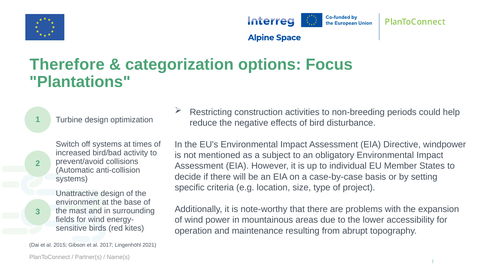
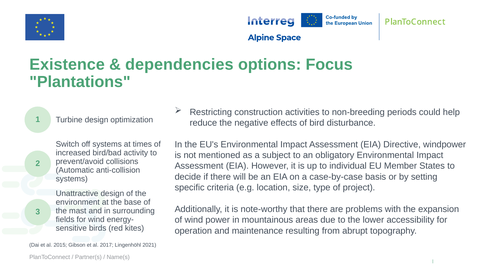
Therefore: Therefore -> Existence (67, 65)
categorization: categorization -> dependencies (179, 65)
